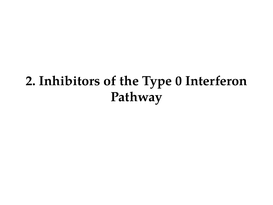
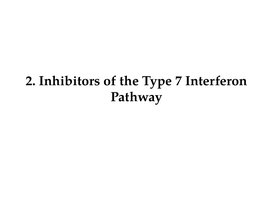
0: 0 -> 7 (179, 81)
